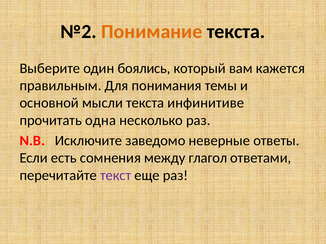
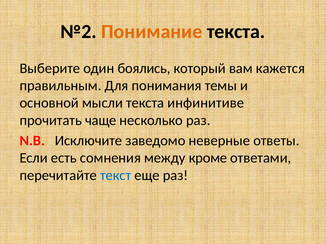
одна: одна -> чаще (101, 121)
глагол: глагол -> кроме (208, 158)
текст colour: purple -> blue (116, 176)
